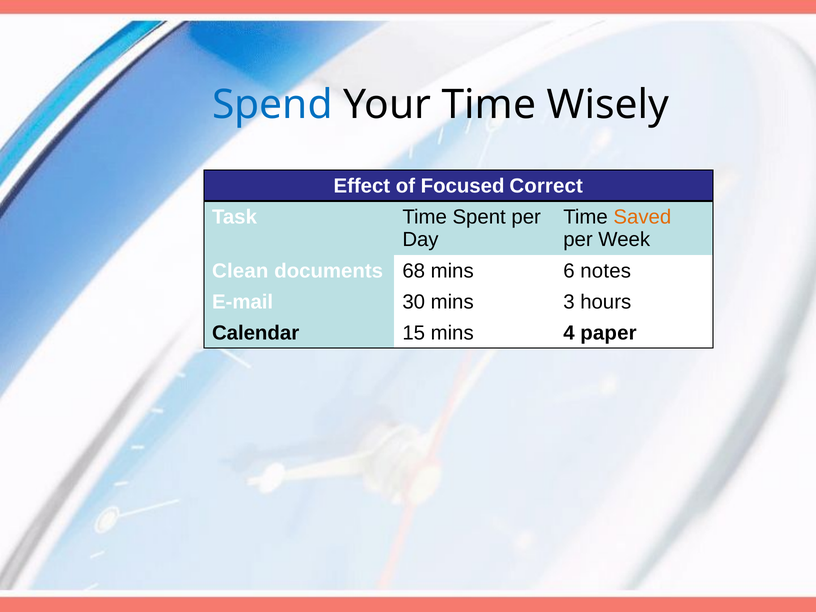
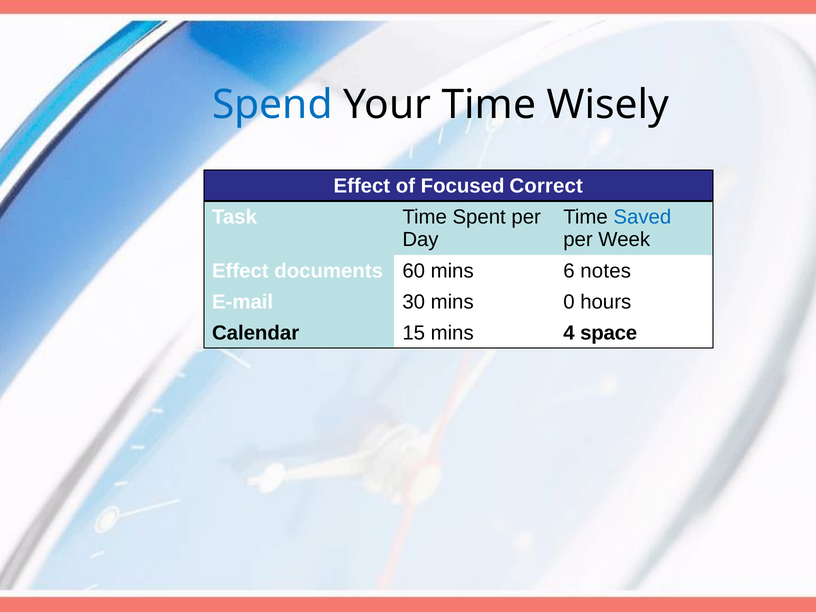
Saved colour: orange -> blue (642, 217)
Clean: Clean -> Effect (240, 271)
68: 68 -> 60 (414, 271)
3: 3 -> 0 (569, 302)
paper: paper -> space (609, 333)
